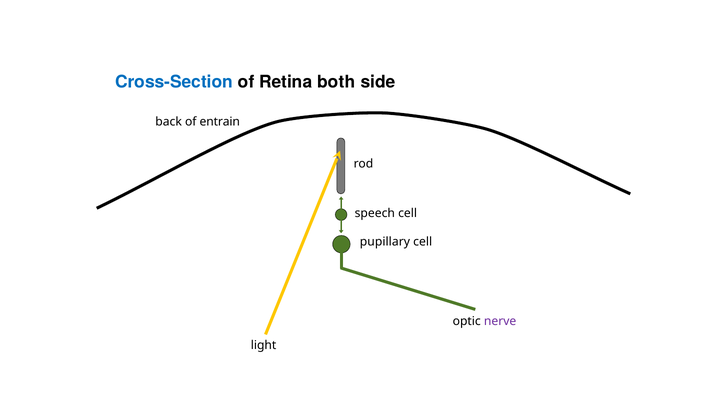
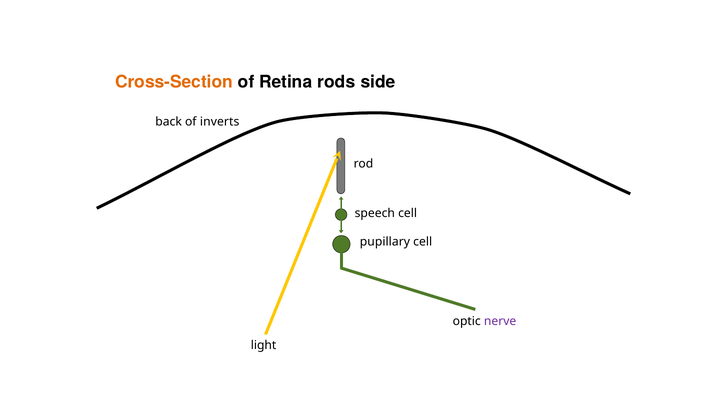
Cross-Section colour: blue -> orange (174, 82)
both: both -> rods (336, 82)
entrain: entrain -> inverts (220, 122)
